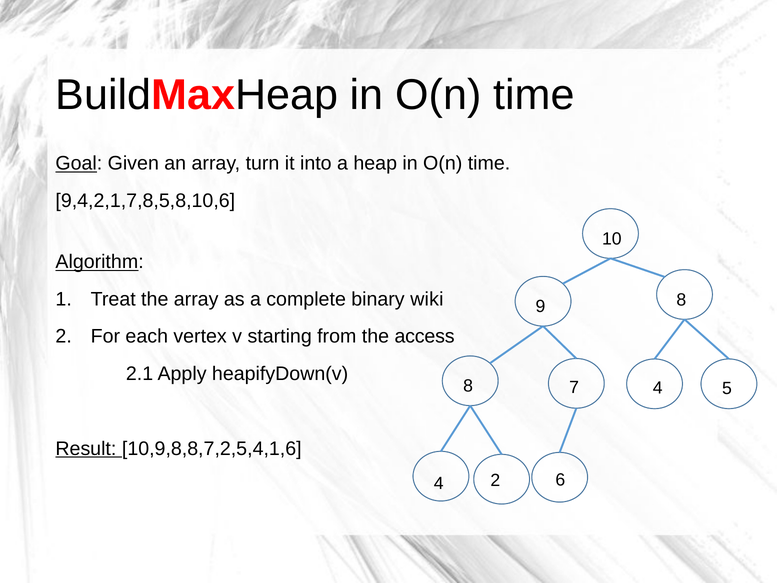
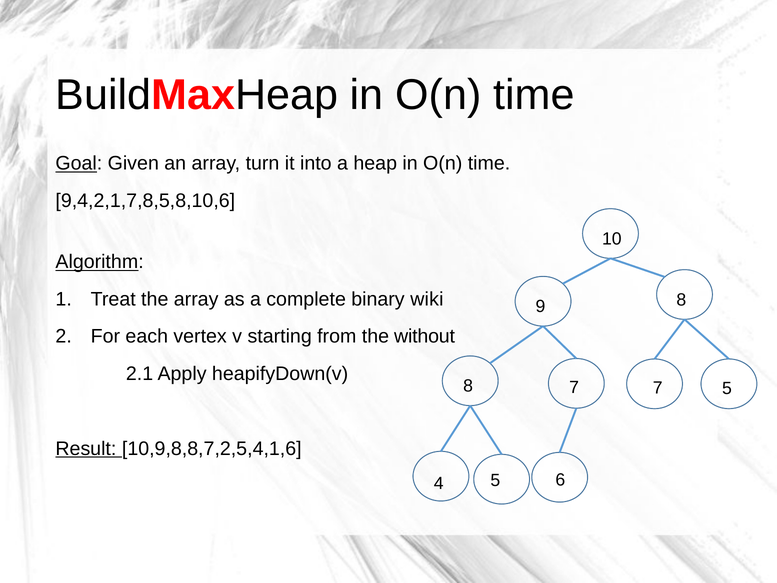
access: access -> without (425, 336)
7 4: 4 -> 7 (658, 388)
4 2: 2 -> 5 (495, 480)
